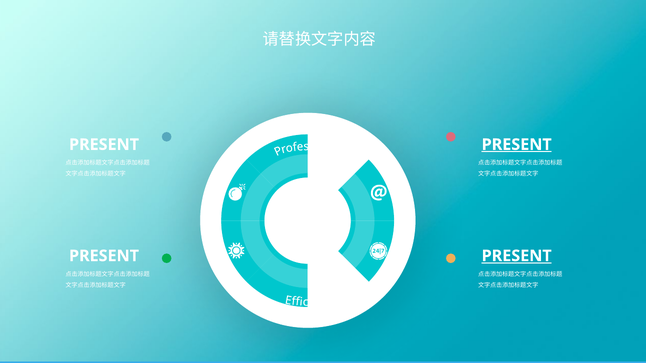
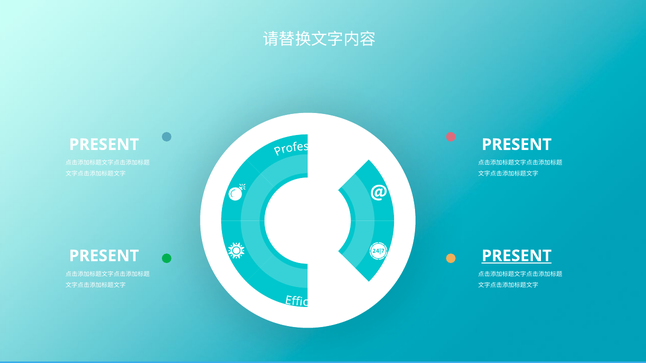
PRESENT underline: present -> none (517, 145)
